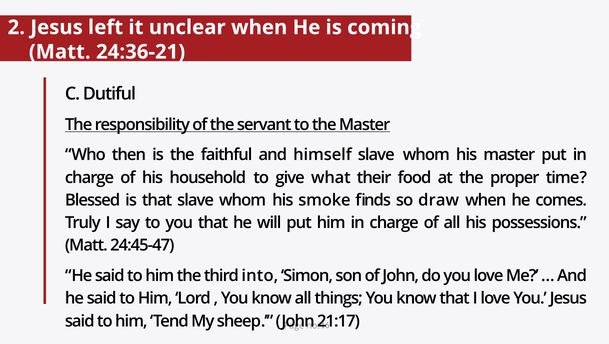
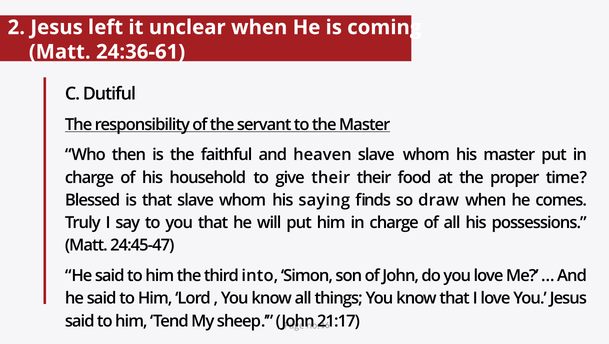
24:36-21: 24:36-21 -> 24:36-61 (141, 52)
himself: himself -> heaven (322, 155)
give what: what -> their (331, 177)
smoke: smoke -> saying (324, 200)
